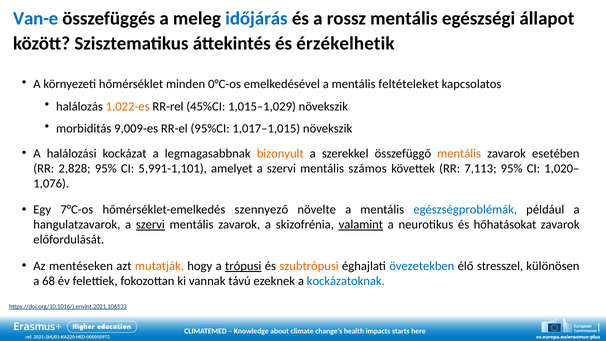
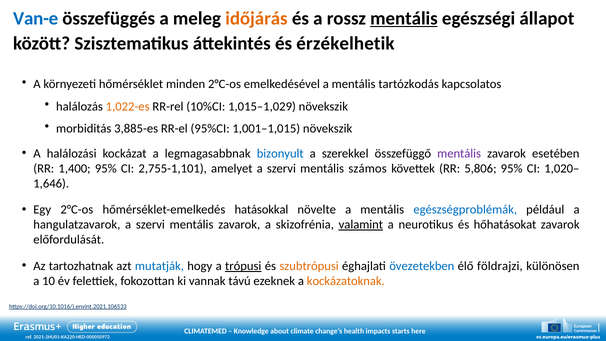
időjárás colour: blue -> orange (256, 18)
mentális underline: none -> present (404, 18)
minden 0°C-os: 0°C-os -> 2°C-os (224, 84)
feltételeket: feltételeket -> tartózkodás (409, 84)
45%CI: 45%CI -> 10%CI (206, 106)
9,009-es: 9,009-es -> 3,885-es (136, 128)
1,017–1,015: 1,017–1,015 -> 1,001–1,015 (266, 128)
bizonyult colour: orange -> blue (280, 153)
mentális colour: orange -> purple (459, 153)
2,828: 2,828 -> 1,400 (75, 168)
5,991-1,101: 5,991-1,101 -> 2,755-1,101 (173, 168)
7,113: 7,113 -> 5,806 (480, 168)
1,076: 1,076 -> 1,646 (51, 183)
Egy 7°C-os: 7°C-os -> 2°C-os (77, 210)
szennyező: szennyező -> hatásokkal (261, 210)
szervi underline: present -> none (150, 225)
mentéseken: mentéseken -> tartozhatnak (81, 266)
mutatják colour: orange -> blue (159, 266)
stresszel: stresszel -> földrajzi (500, 266)
68: 68 -> 10 (49, 281)
kockázatoknak colour: blue -> orange (346, 281)
